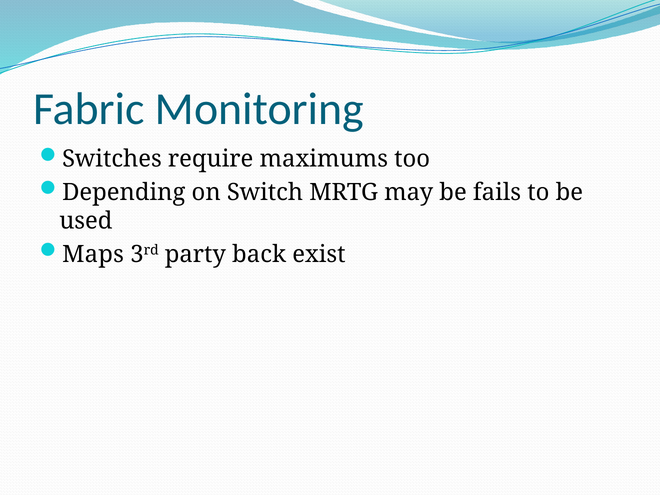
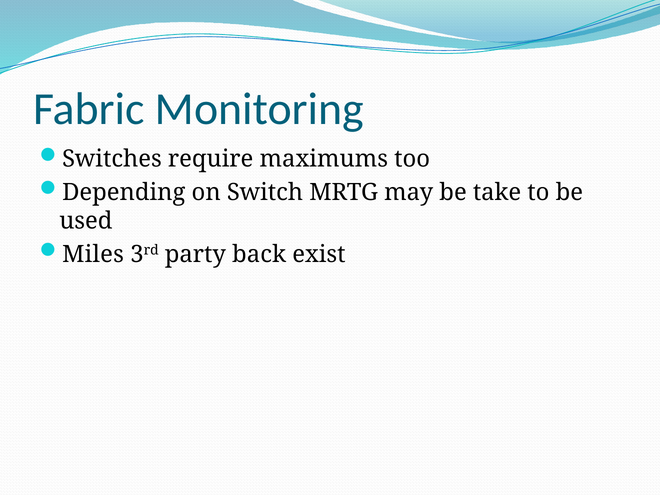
fails: fails -> take (497, 192)
Maps: Maps -> Miles (93, 254)
